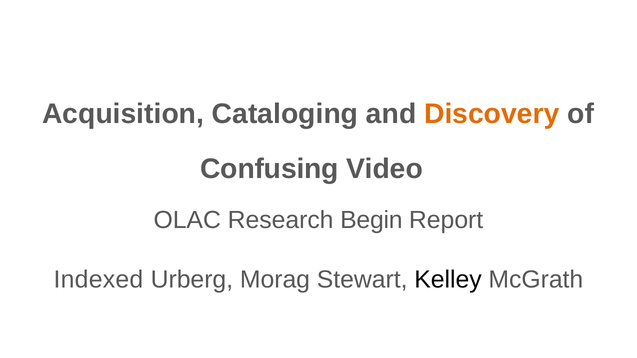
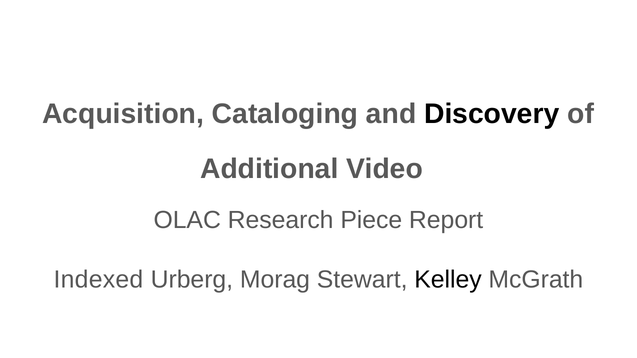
Discovery colour: orange -> black (492, 114)
Confusing: Confusing -> Additional (269, 169)
Begin: Begin -> Piece (371, 220)
